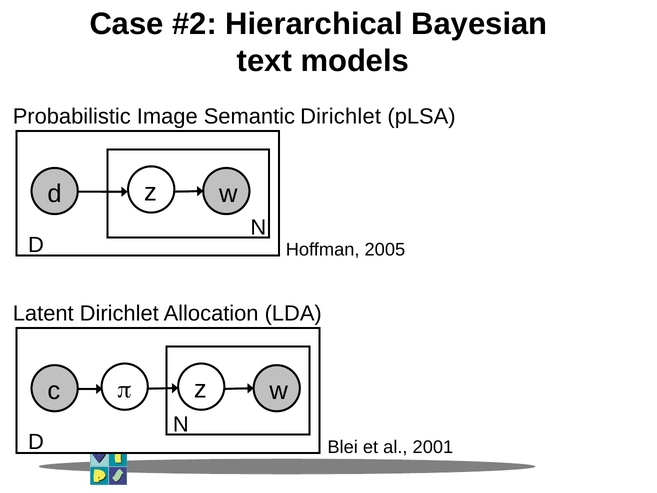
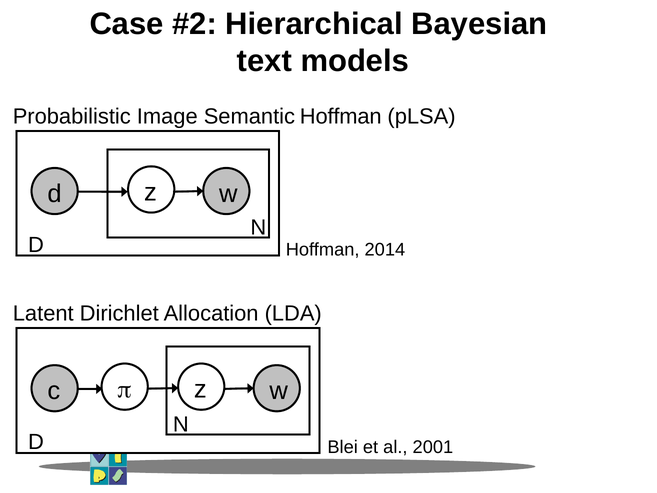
Semantic Dirichlet: Dirichlet -> Hoffman (341, 116)
2005: 2005 -> 2014 (385, 250)
